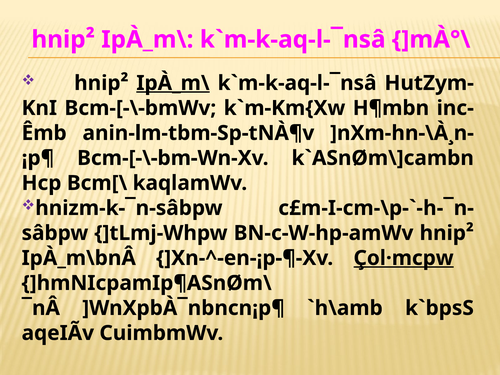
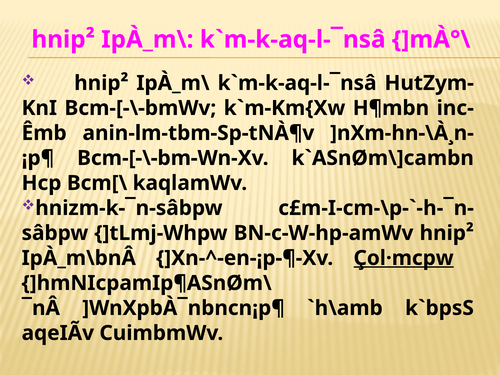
IpÀ_m\ underline: present -> none (173, 83)
